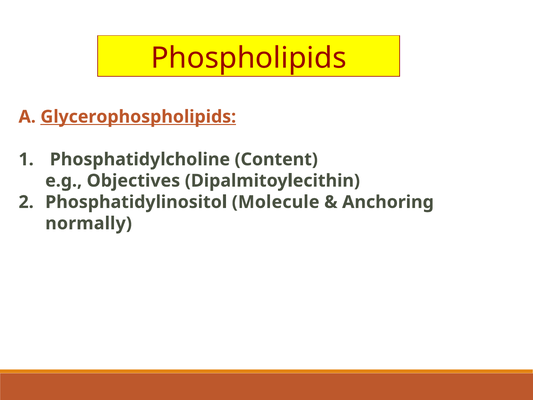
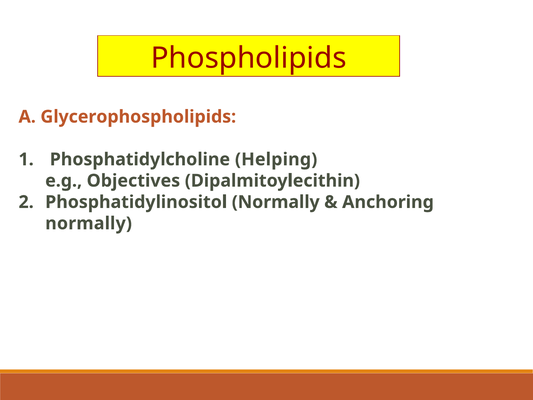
Glycerophospholipids underline: present -> none (138, 117)
Content: Content -> Helping (276, 159)
Phosphatidylinositol Molecule: Molecule -> Normally (276, 202)
